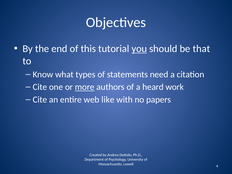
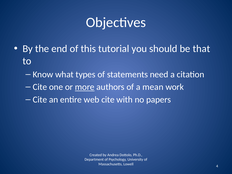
you underline: present -> none (139, 49)
heard: heard -> mean (153, 87)
web like: like -> cite (108, 100)
